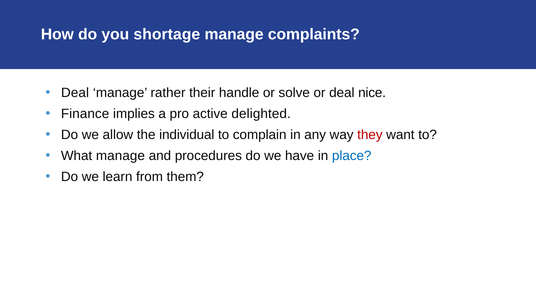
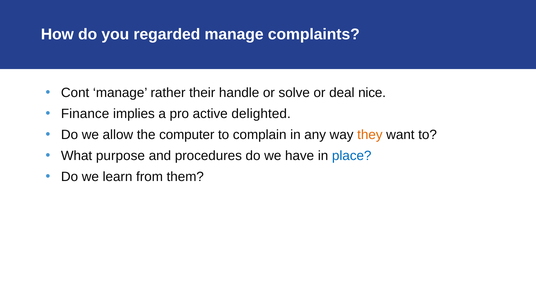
shortage: shortage -> regarded (167, 34)
Deal: Deal -> Cont (75, 93)
individual: individual -> computer (187, 135)
they colour: red -> orange (370, 135)
What manage: manage -> purpose (120, 156)
